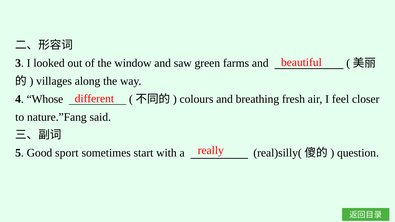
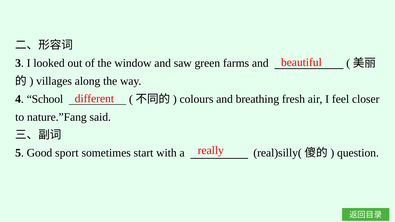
Whose: Whose -> School (45, 99)
